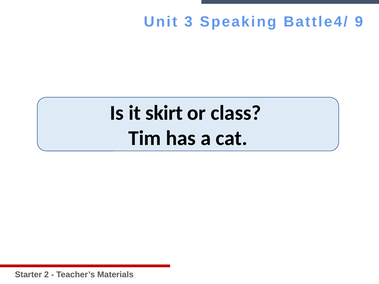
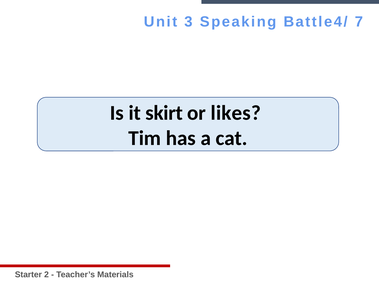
9: 9 -> 7 (359, 22)
class: class -> likes (236, 113)
